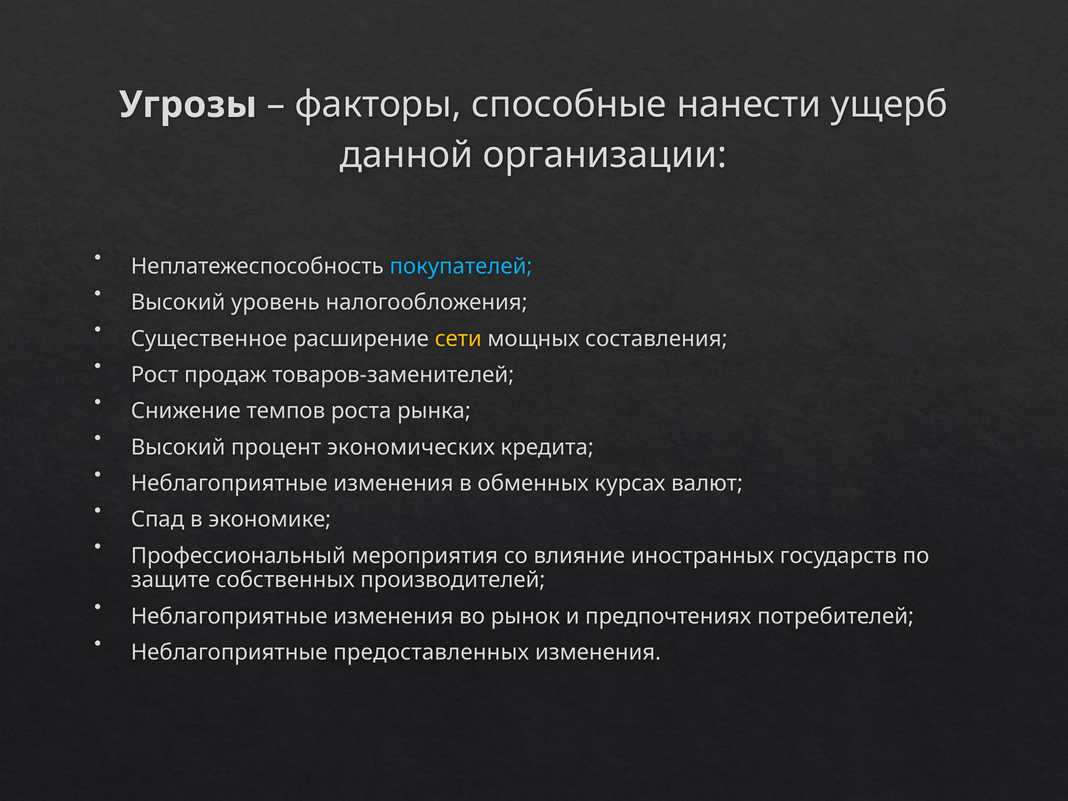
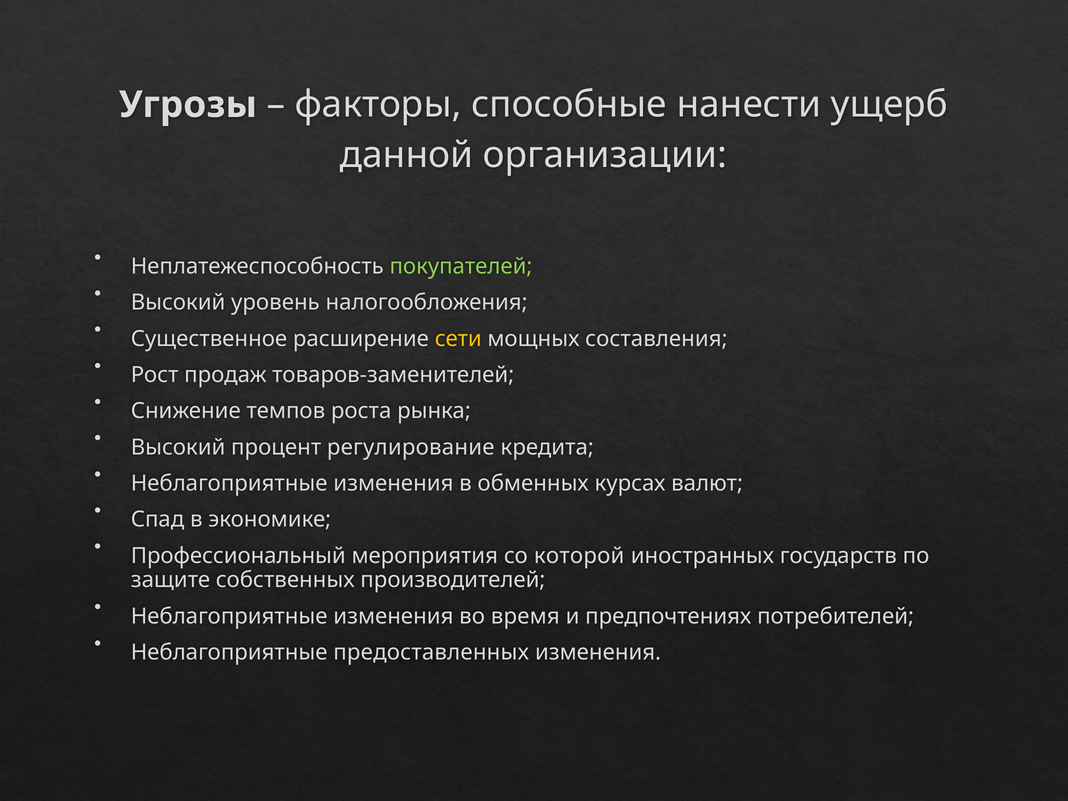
покупателей colour: light blue -> light green (461, 266)
экономических: экономических -> регулирование (411, 447)
влияние: влияние -> которой (579, 556)
рынок: рынок -> время (525, 616)
